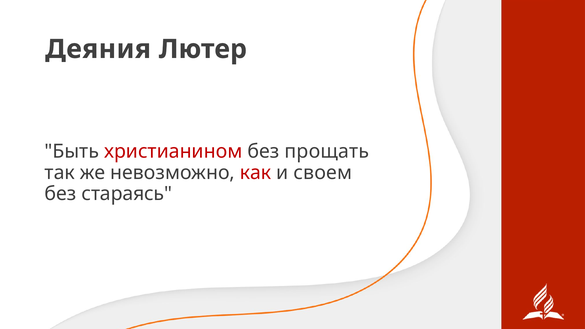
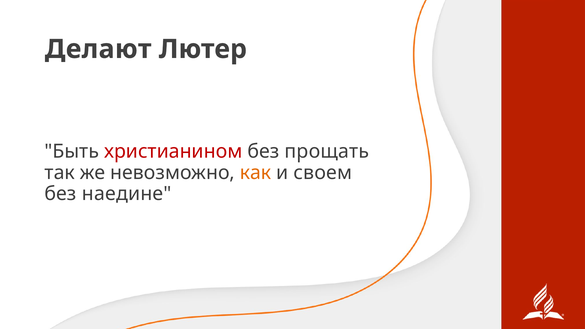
Деяния: Деяния -> Делают (98, 49)
как colour: red -> orange (256, 173)
стараясь: стараясь -> наедине (127, 194)
